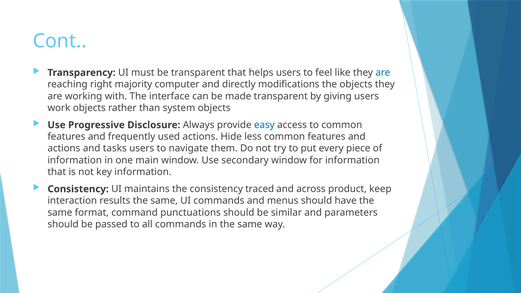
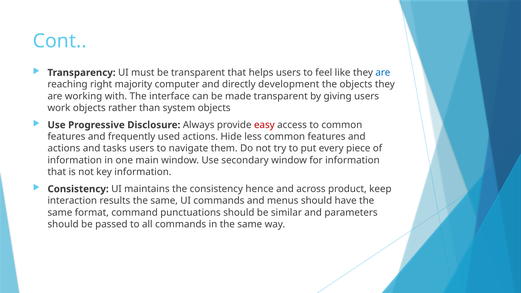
modifications: modifications -> development (289, 84)
easy colour: blue -> red (264, 125)
traced: traced -> hence (260, 189)
